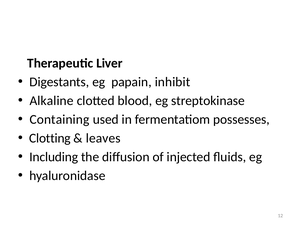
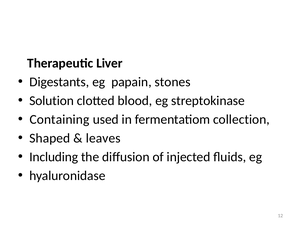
inhibit: inhibit -> stones (173, 82)
Alkaline: Alkaline -> Solution (52, 101)
possesses: possesses -> collection (241, 119)
Clotting: Clotting -> Shaped (50, 138)
